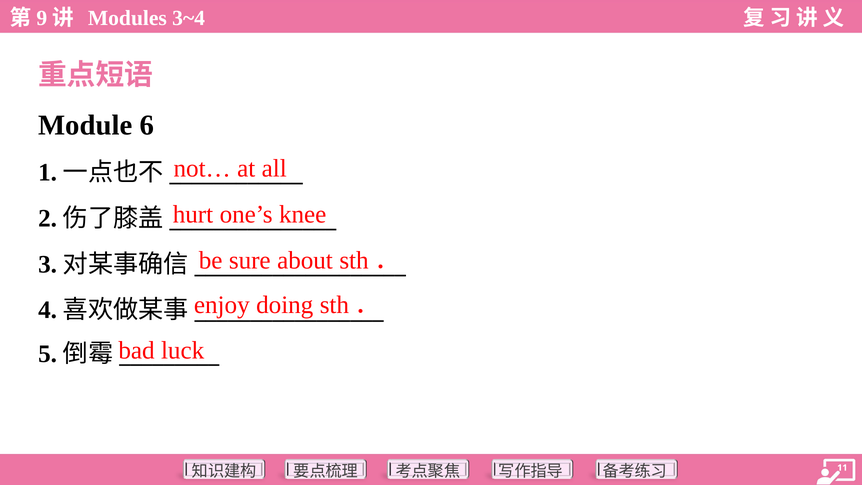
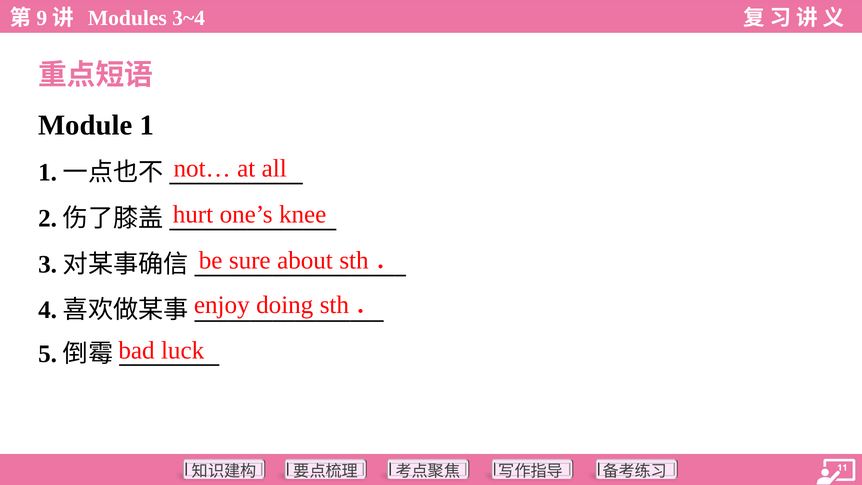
Module 6: 6 -> 1 (147, 125)
